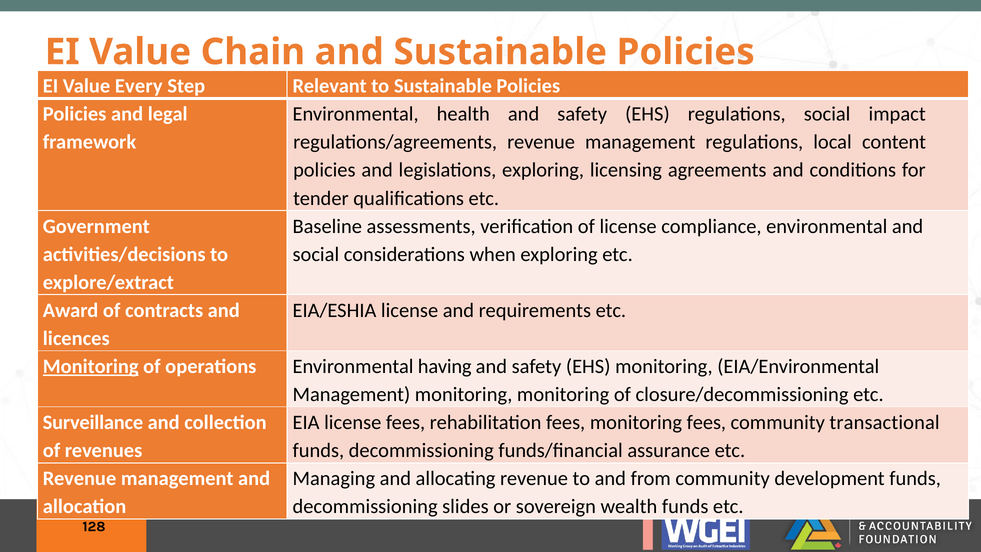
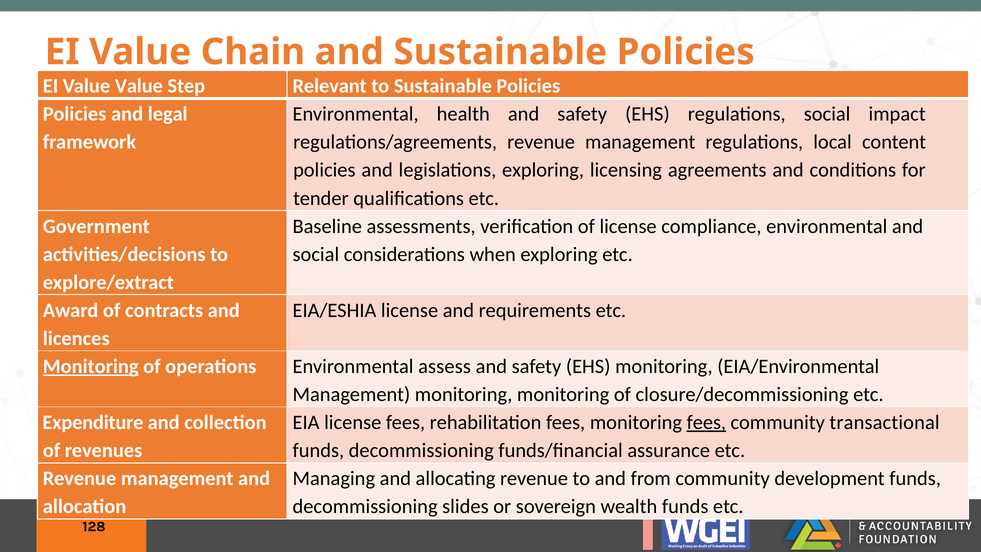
Value Every: Every -> Value (139, 86)
having: having -> assess (445, 366)
Surveillance: Surveillance -> Expenditure (93, 422)
fees underline: none -> present (706, 422)
